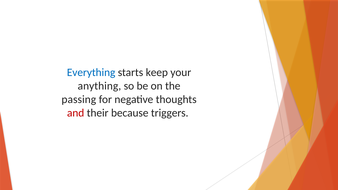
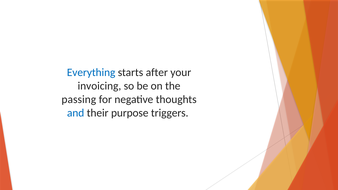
keep: keep -> after (157, 72)
anything: anything -> invoicing (99, 86)
and colour: red -> blue (76, 113)
because: because -> purpose (130, 113)
